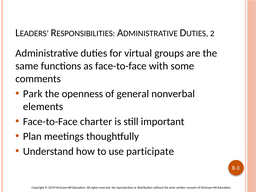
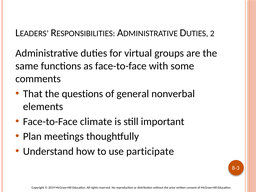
Park: Park -> That (33, 94)
openness: openness -> questions (82, 94)
charter: charter -> climate (96, 121)
